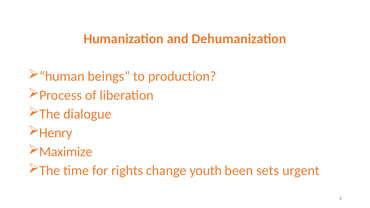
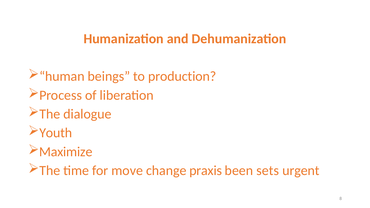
Henry: Henry -> Youth (56, 133)
rights: rights -> move (127, 171)
youth: youth -> praxis (206, 171)
